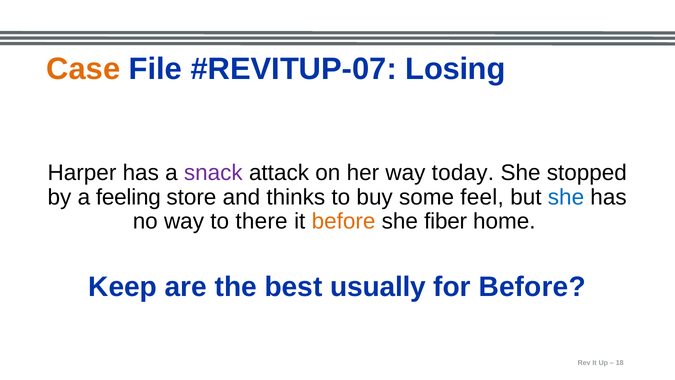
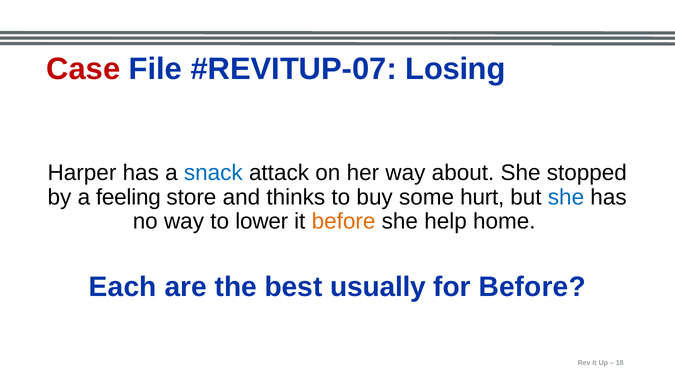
Case colour: orange -> red (83, 69)
snack colour: purple -> blue (213, 173)
today: today -> about (463, 173)
feel: feel -> hurt (482, 197)
there: there -> lower (262, 221)
fiber: fiber -> help (446, 221)
Keep: Keep -> Each (123, 287)
